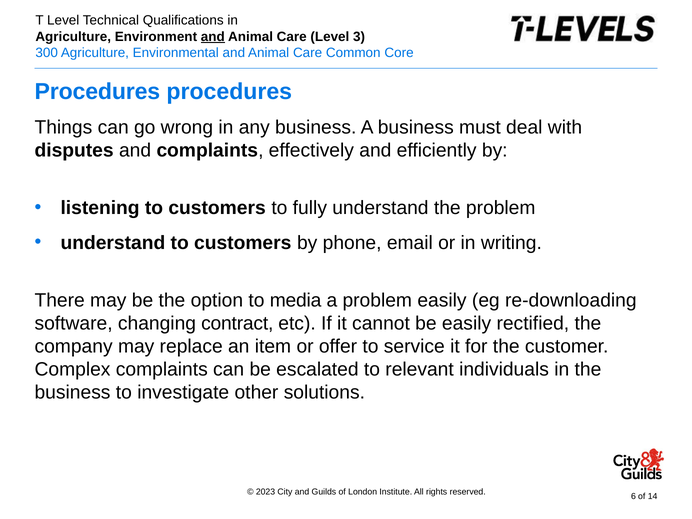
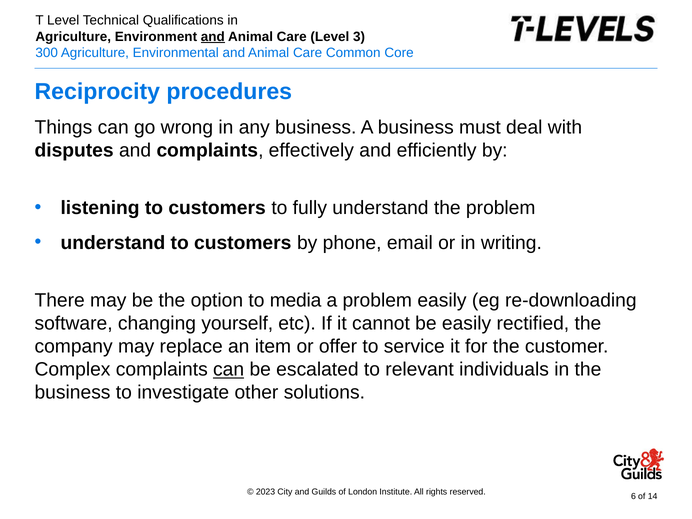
Procedures: Procedures -> Reciprocity (97, 92)
contract: contract -> yourself (237, 323)
can underline: none -> present (229, 370)
